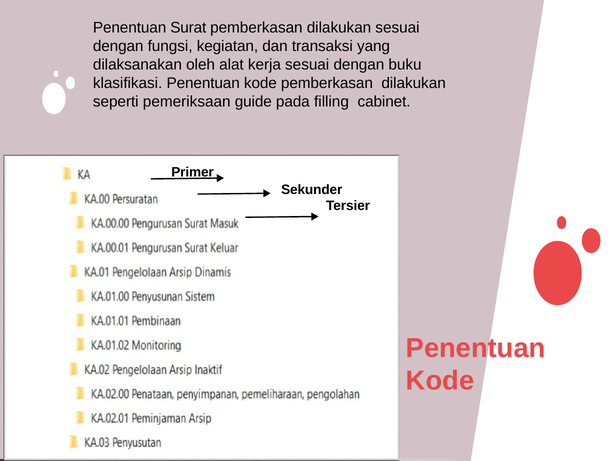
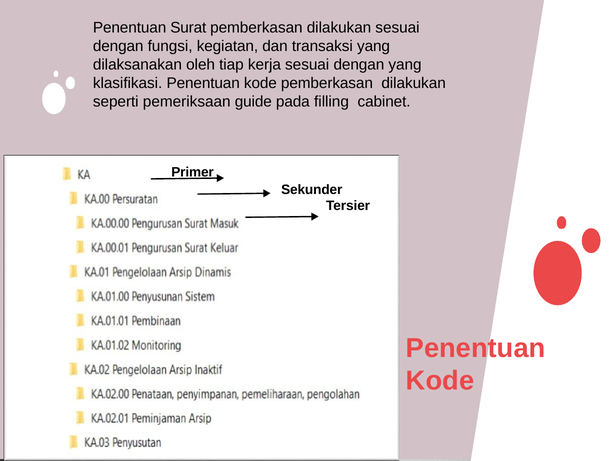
alat: alat -> tiap (231, 65)
dengan buku: buku -> yang (405, 65)
